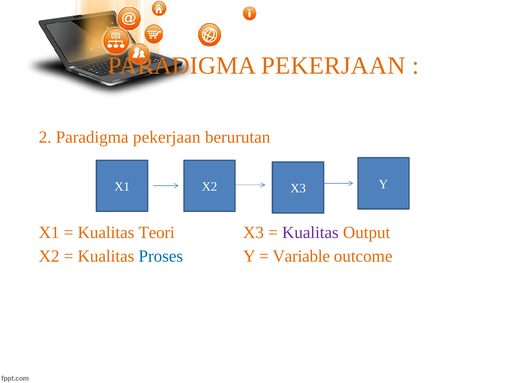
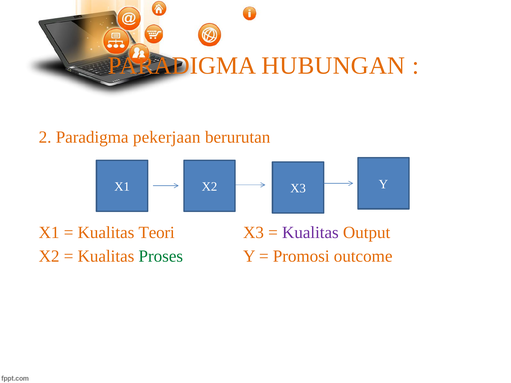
PEKERJAAN: PEKERJAAN -> HUBUNGAN (333, 66)
Proses colour: blue -> green (161, 257)
Variable: Variable -> Promosi (301, 257)
